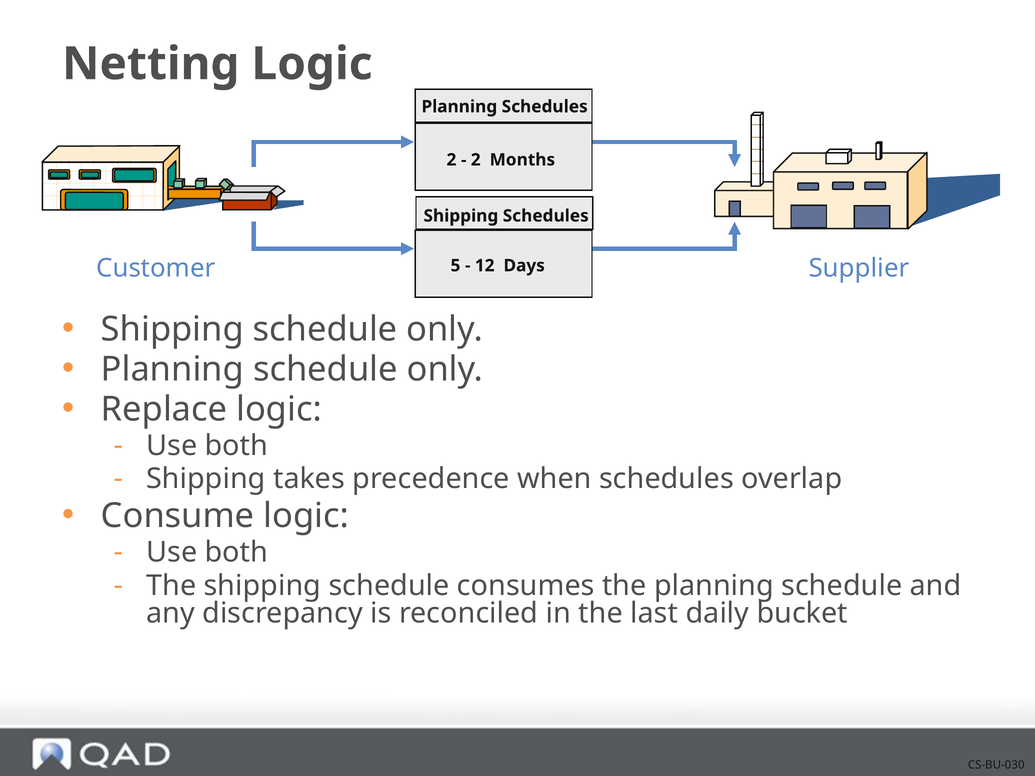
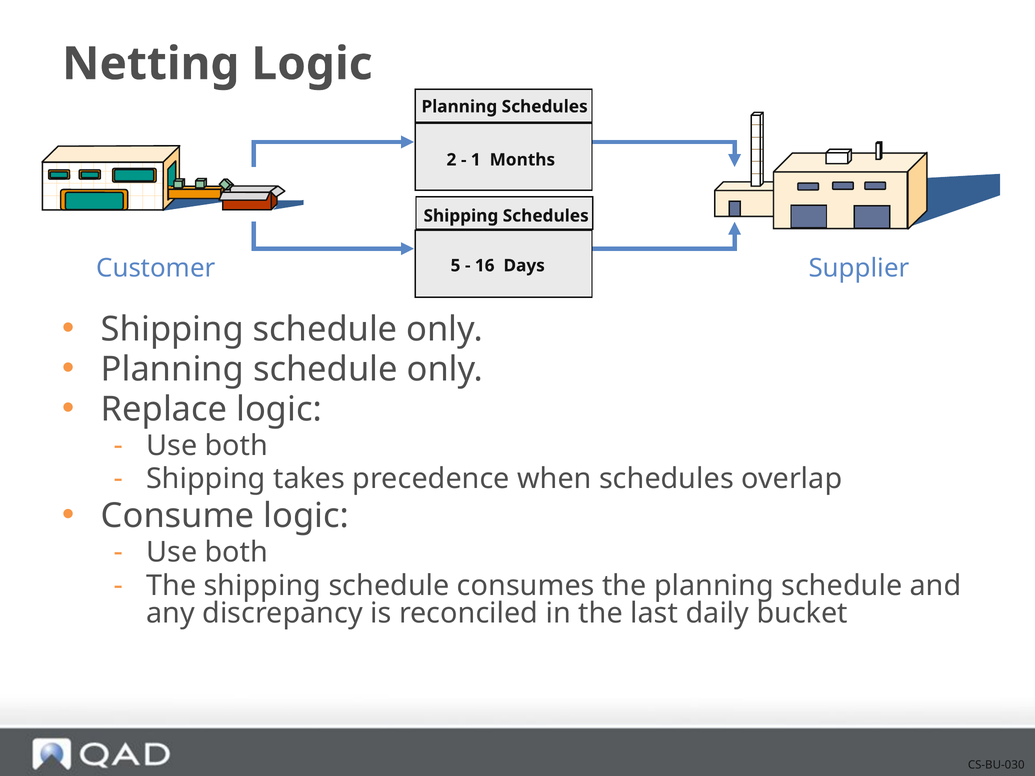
2: 2 -> 1 (476, 160)
12: 12 -> 16 (485, 266)
